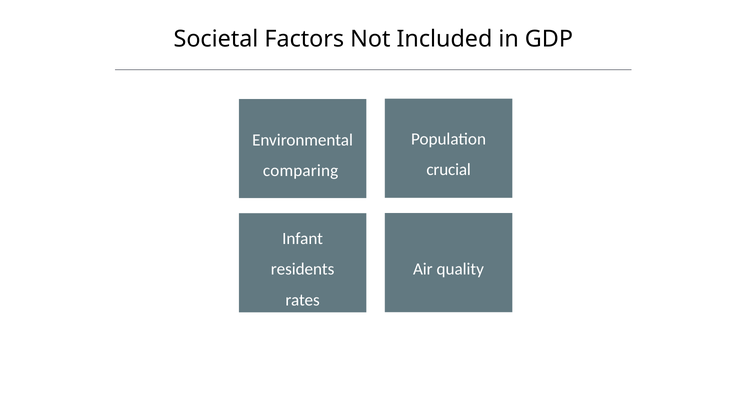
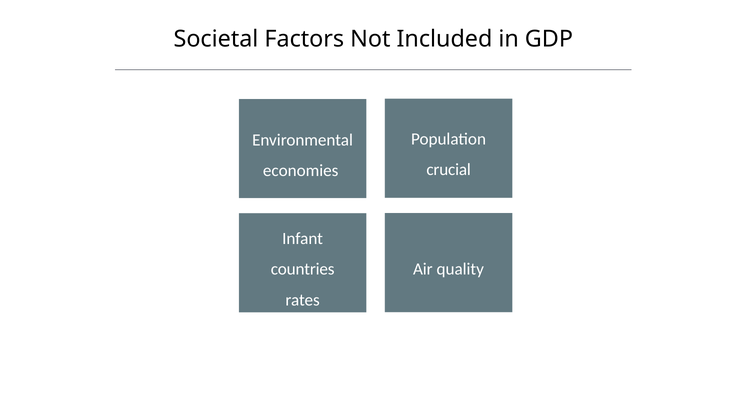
comparing: comparing -> economies (301, 171)
residents: residents -> countries (303, 269)
